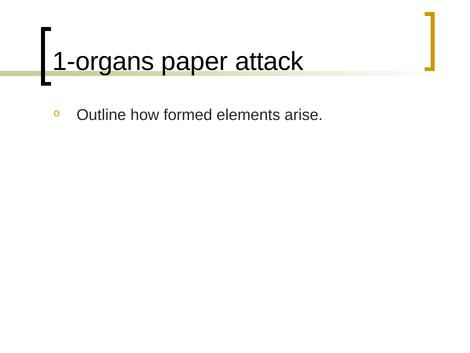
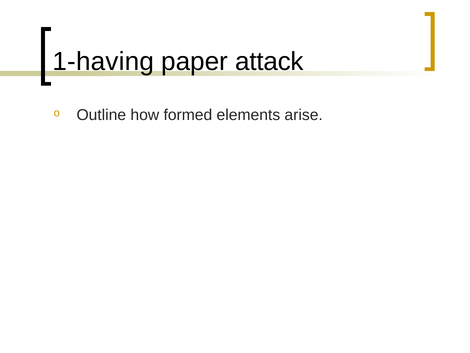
1-organs: 1-organs -> 1-having (103, 61)
